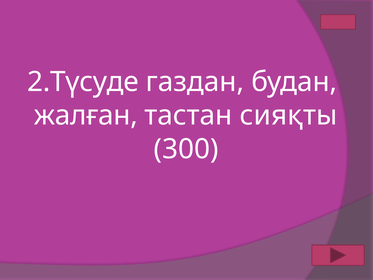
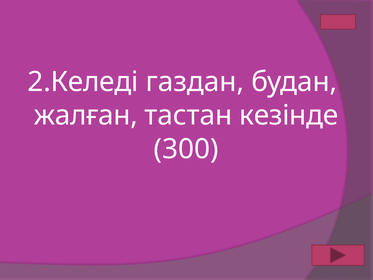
2.Түсуде: 2.Түсуде -> 2.Келеді (83, 82)
сияқты: сияқты -> кезінде (289, 115)
